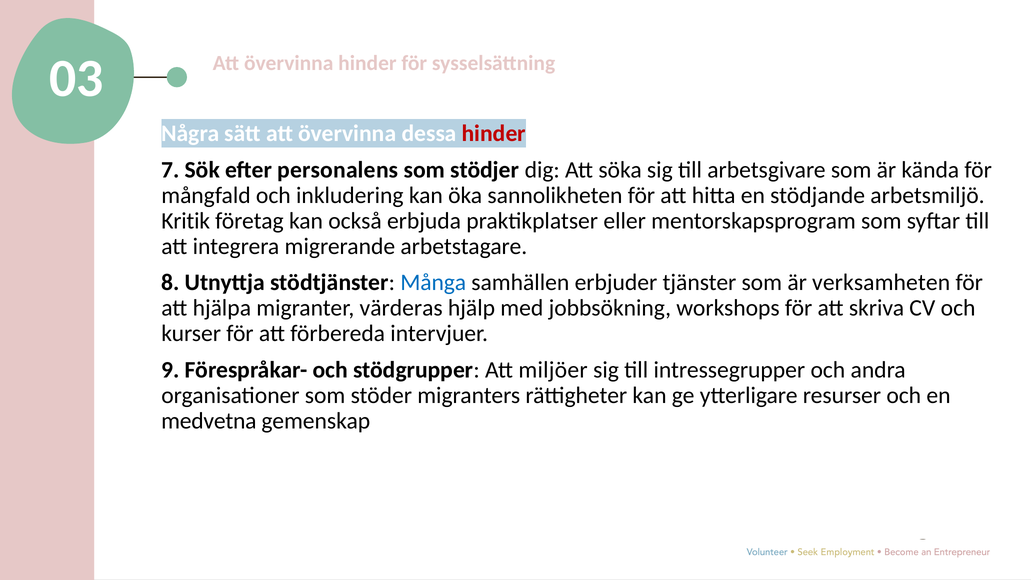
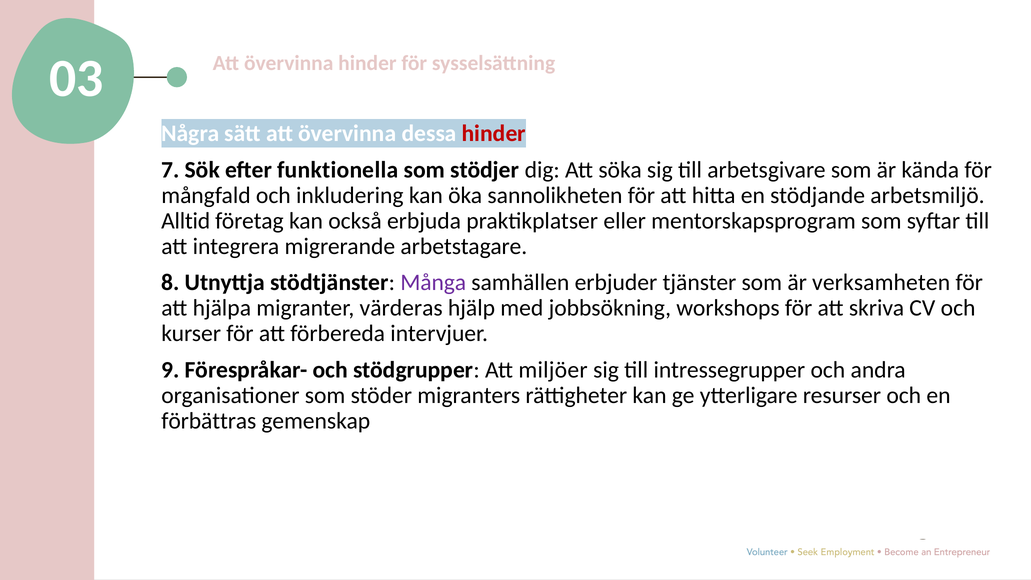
personalens: personalens -> funktionella (338, 170)
Kritik: Kritik -> Alltid (186, 221)
Många colour: blue -> purple (433, 283)
medvetna: medvetna -> förbättras (209, 421)
